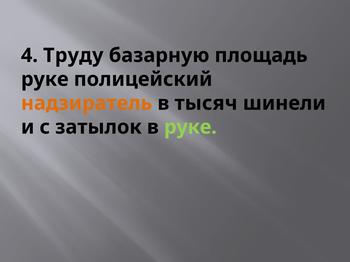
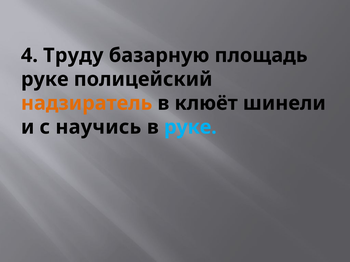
тысяч: тысяч -> клюёт (206, 103)
затылок: затылок -> научись (98, 127)
руке colour: light green -> light blue (190, 127)
